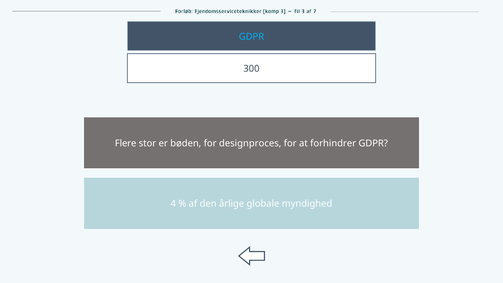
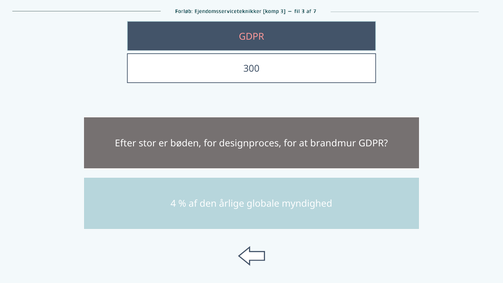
GDPR colour: light blue -> pink (251, 37)
Flere: Flere -> Efter (126, 143)
forhindrer: forhindrer -> brandmur (333, 143)
